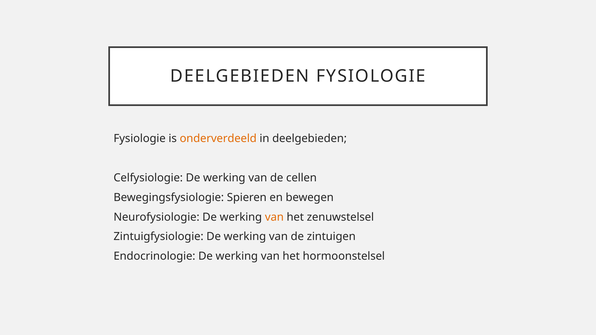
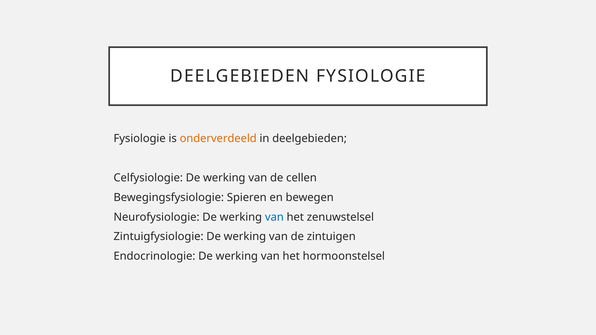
van colour: orange -> blue (274, 217)
